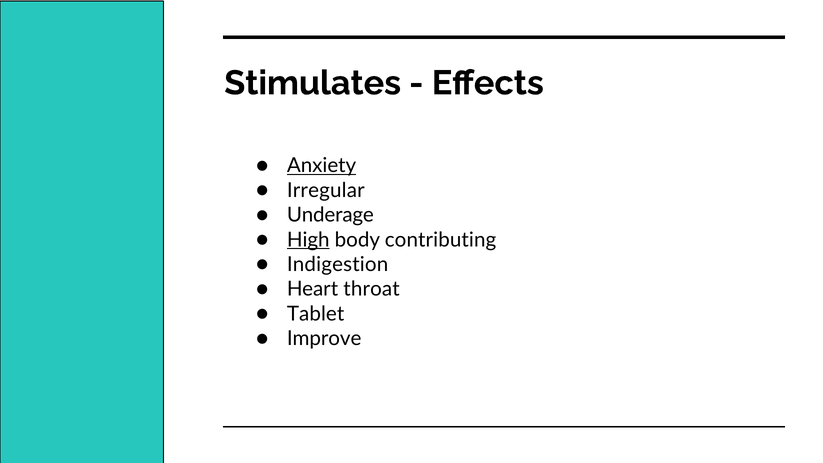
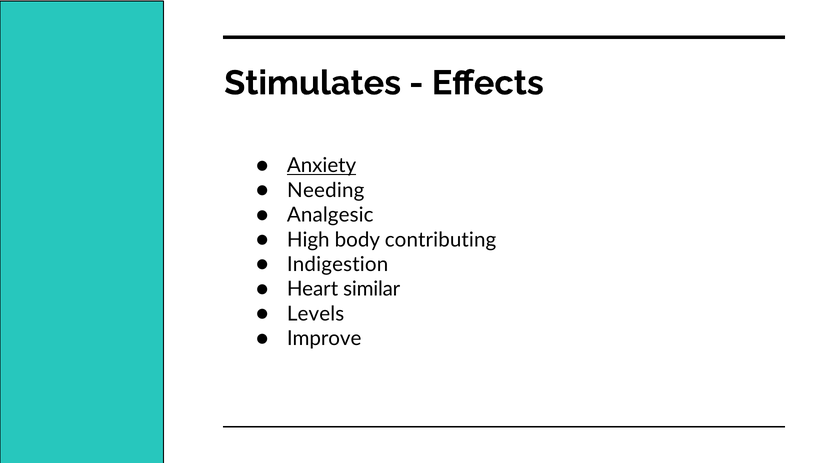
Irregular: Irregular -> Needing (326, 190)
Underage: Underage -> Analgesic (330, 215)
High underline: present -> none (308, 240)
throat: throat -> similar (372, 289)
Tablet: Tablet -> Levels (316, 314)
